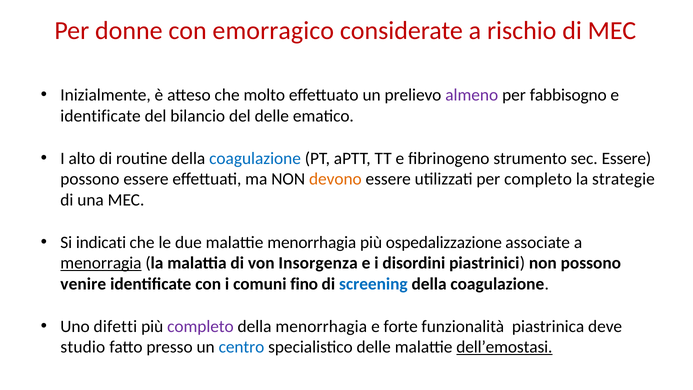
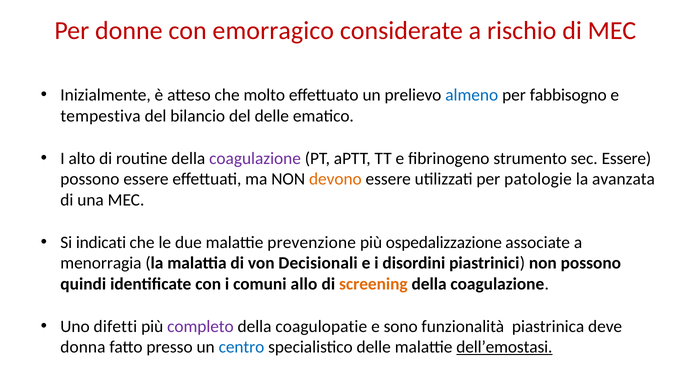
almeno colour: purple -> blue (472, 95)
identificate: identificate -> tempestiva (100, 116)
coagulazione colour: blue -> purple (255, 158)
per completo: completo -> patologie (538, 179)
strategie: strategie -> avanzata (624, 179)
malattie menorrhagia: menorrhagia -> prevenzione (312, 242)
menorragia underline: present -> none (101, 263)
Insorgenza: Insorgenza -> Decisionali (318, 263)
venire: venire -> quindi (83, 284)
fino: fino -> allo (304, 284)
screening colour: blue -> orange (373, 284)
della menorrhagia: menorrhagia -> coagulopatie (321, 326)
forte: forte -> sono (401, 326)
studio: studio -> donna (83, 347)
